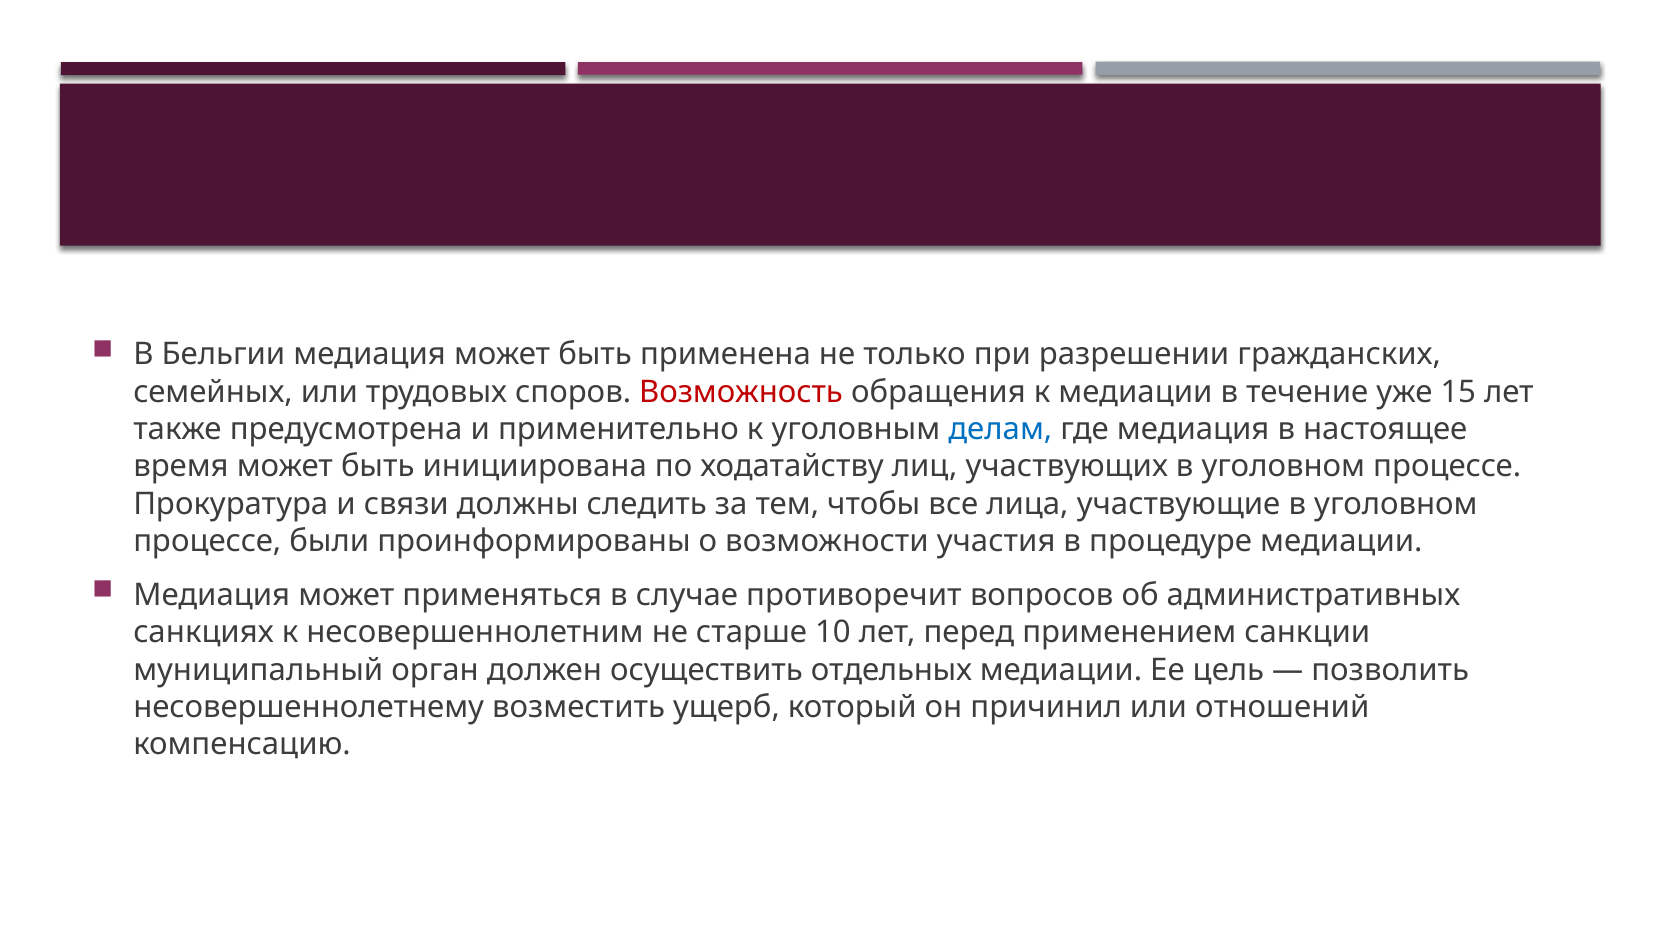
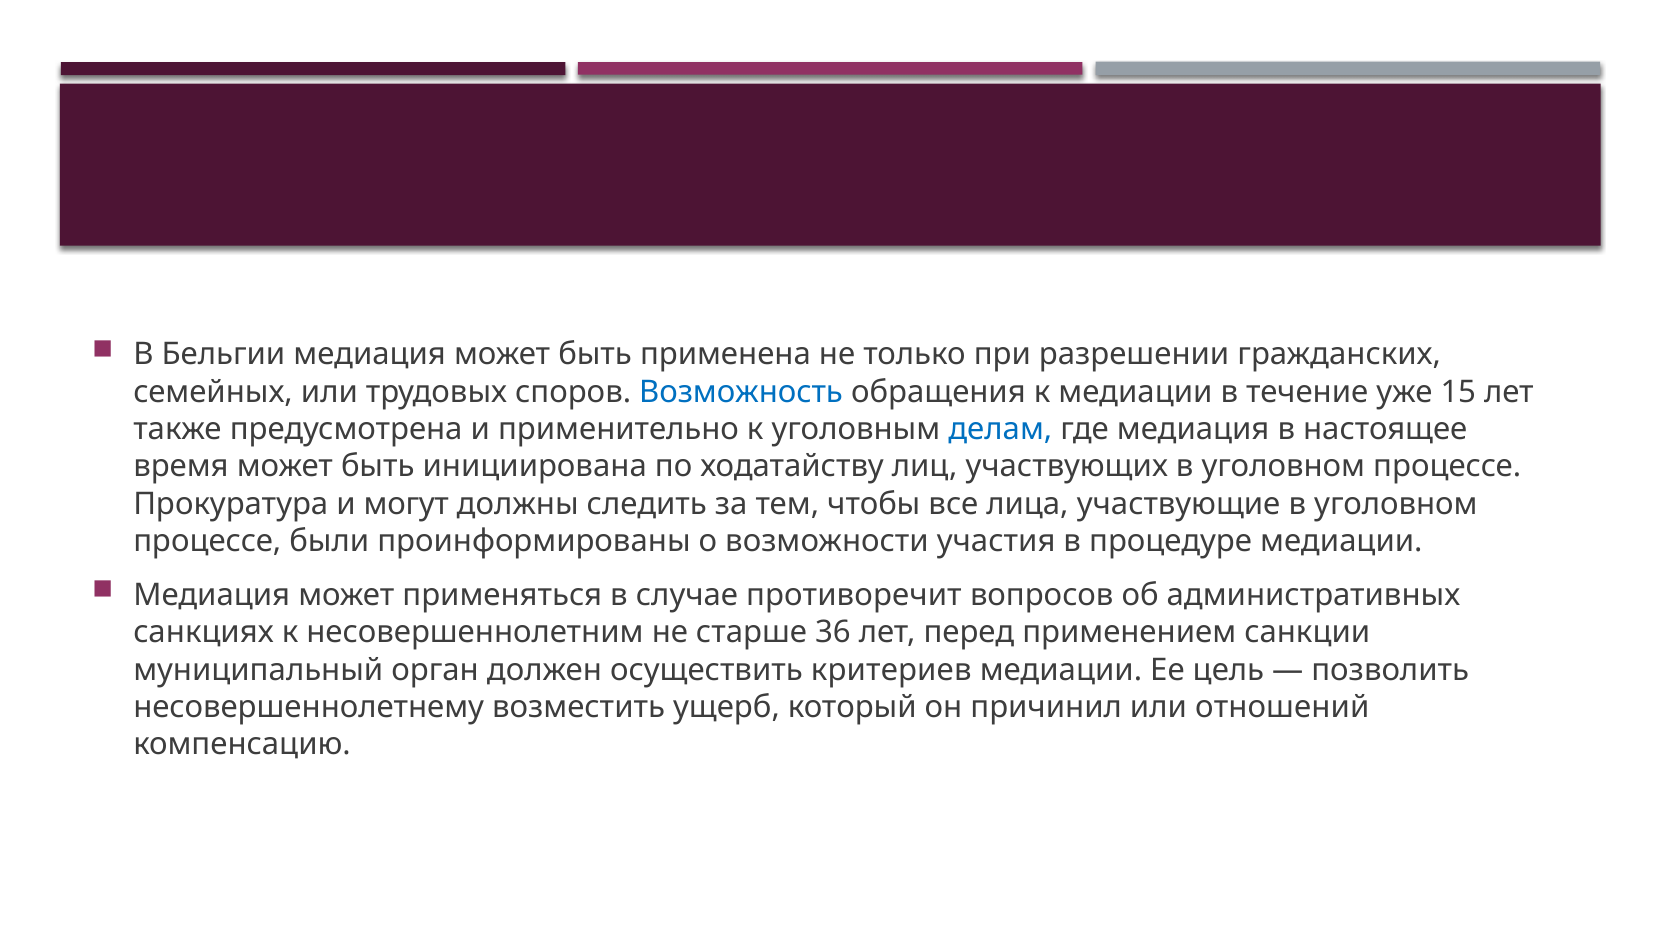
Возможность colour: red -> blue (741, 392)
связи: связи -> могут (406, 504)
10: 10 -> 36 (833, 633)
отдельных: отдельных -> критериев (891, 670)
